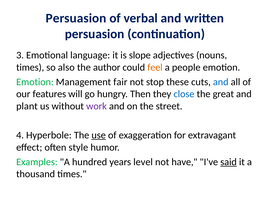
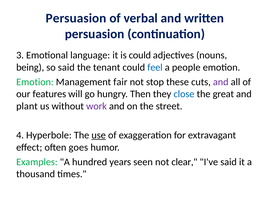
is slope: slope -> could (140, 55)
times: times -> being (30, 68)
so also: also -> said (66, 68)
author: author -> tenant (107, 68)
feel colour: orange -> blue (155, 68)
and colour: blue -> purple (221, 82)
style: style -> goes (78, 148)
level: level -> seen (143, 162)
have: have -> clear (184, 162)
said underline: present -> none (229, 162)
